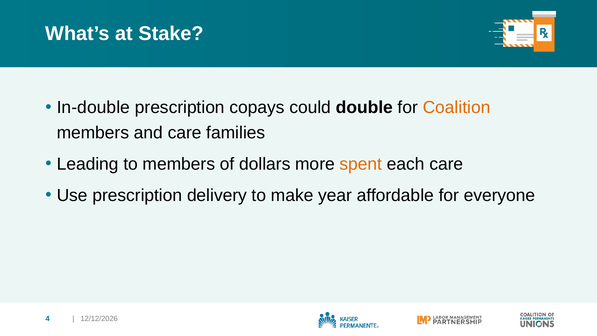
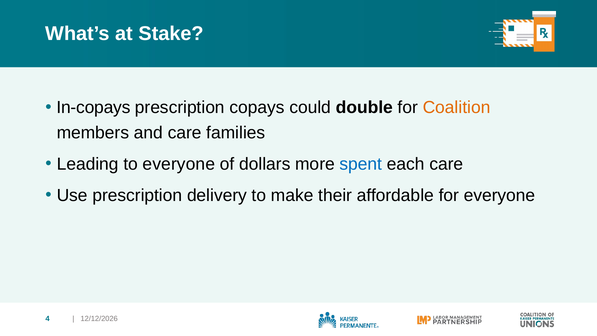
In-double: In-double -> In-copays (93, 107)
to members: members -> everyone (179, 164)
spent colour: orange -> blue (361, 164)
year: year -> their (335, 195)
